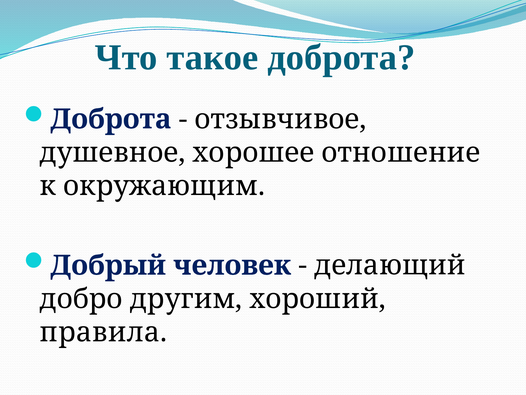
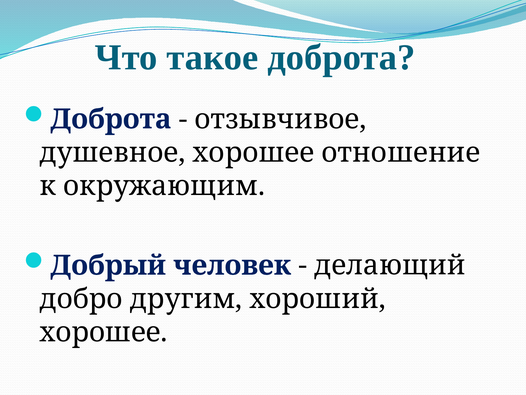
правила: правила -> хорошее (104, 332)
